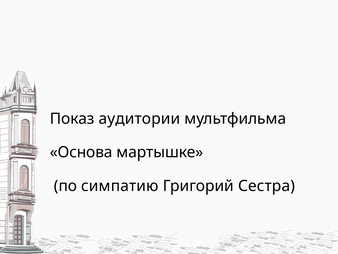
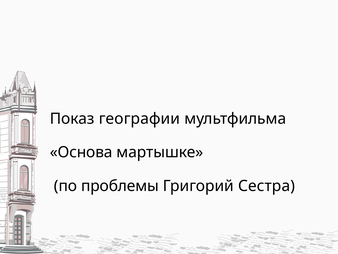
аудитории: аудитории -> географии (139, 119)
симпатию: симпатию -> проблемы (120, 186)
